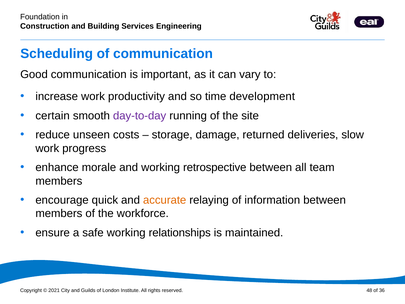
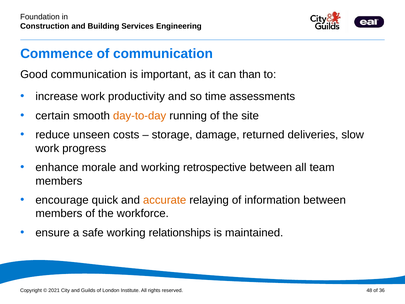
Scheduling: Scheduling -> Commence (57, 54)
vary: vary -> than (250, 75)
development: development -> assessments (262, 96)
day-to-day colour: purple -> orange (140, 116)
